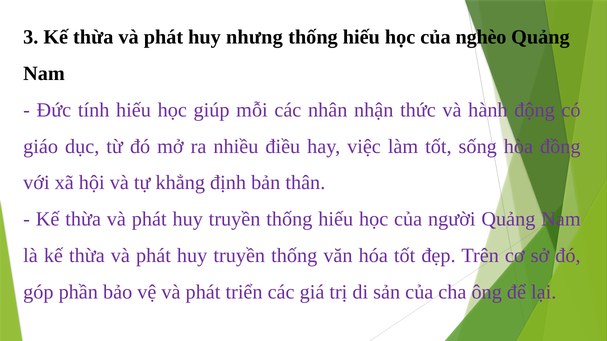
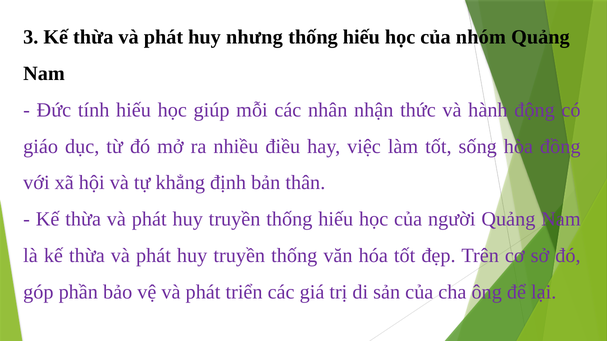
nghèo: nghèo -> nhóm (481, 37)
